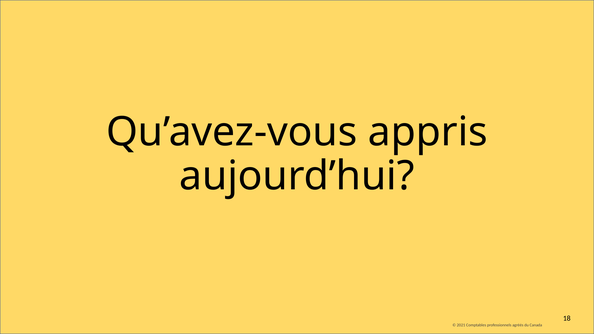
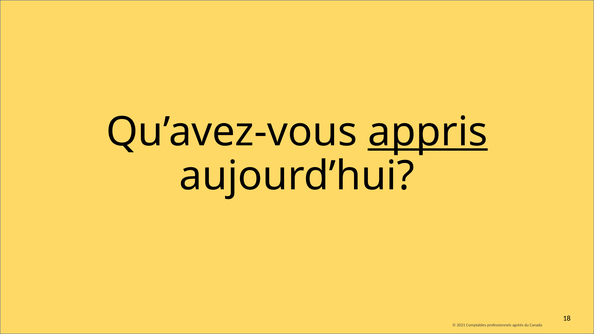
appris underline: none -> present (428, 132)
